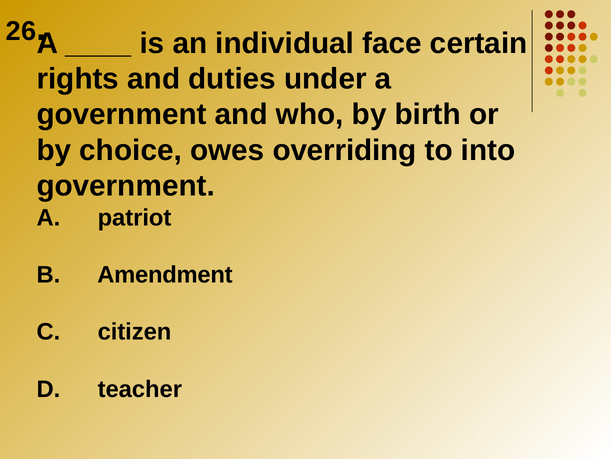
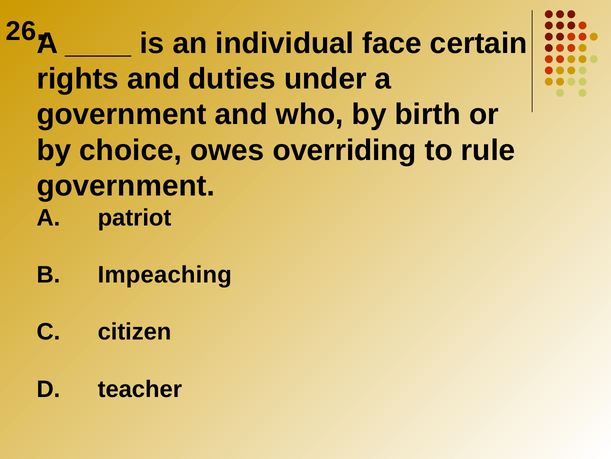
into: into -> rule (488, 150)
Amendment: Amendment -> Impeaching (165, 275)
